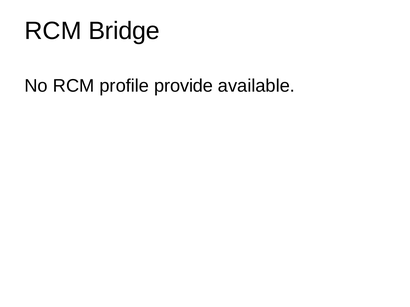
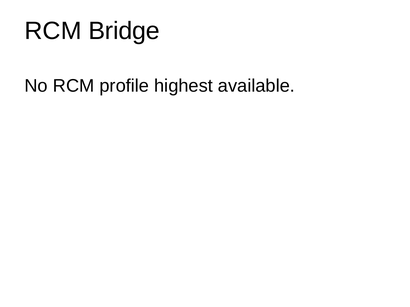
provide: provide -> highest (184, 86)
